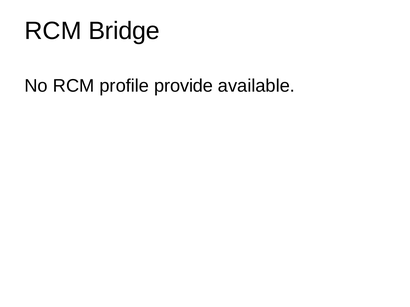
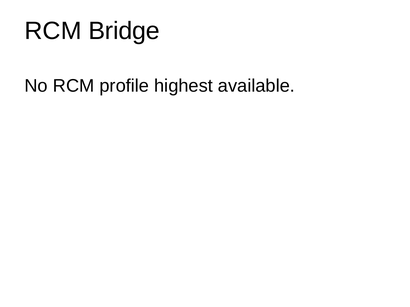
provide: provide -> highest (184, 86)
